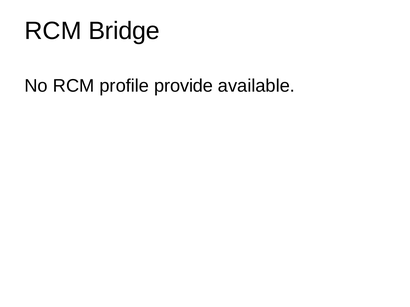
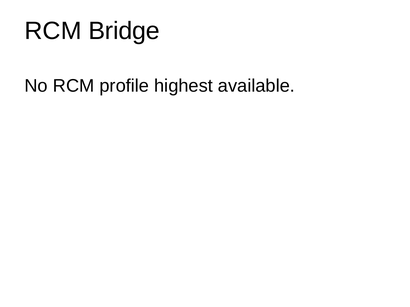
provide: provide -> highest (184, 86)
